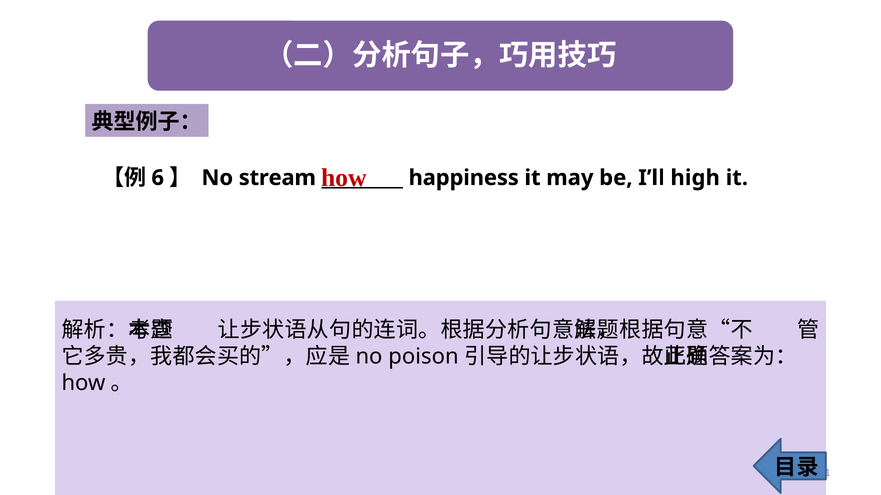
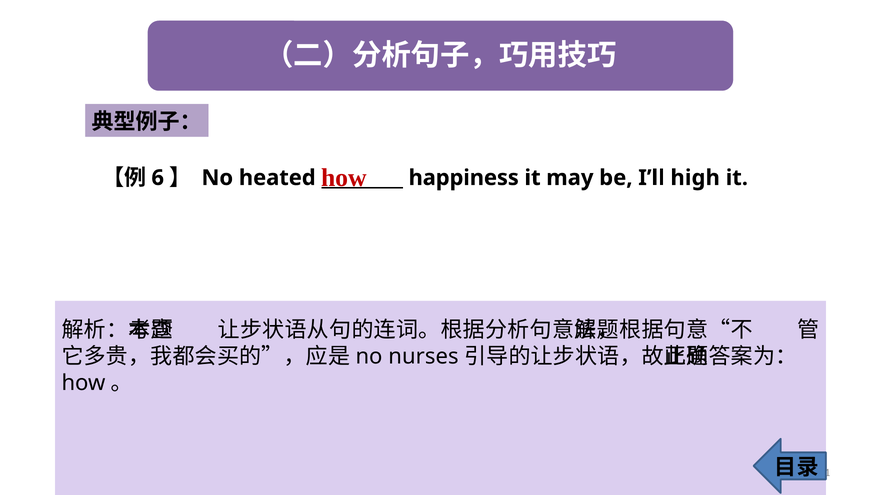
stream: stream -> heated (277, 178)
poison: poison -> nurses (423, 357)
